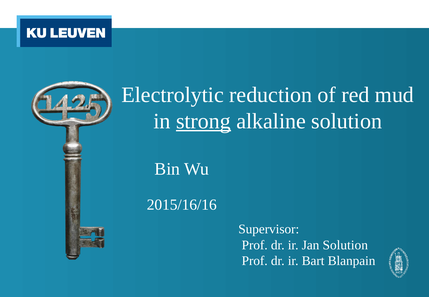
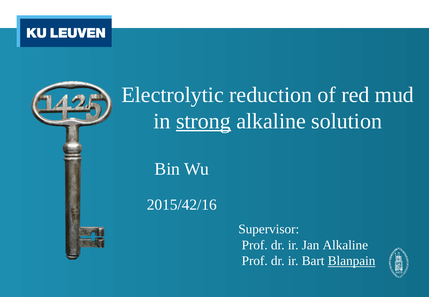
2015/16/16: 2015/16/16 -> 2015/42/16 (182, 205)
Jan Solution: Solution -> Alkaline (345, 245)
Blanpain underline: none -> present (352, 261)
